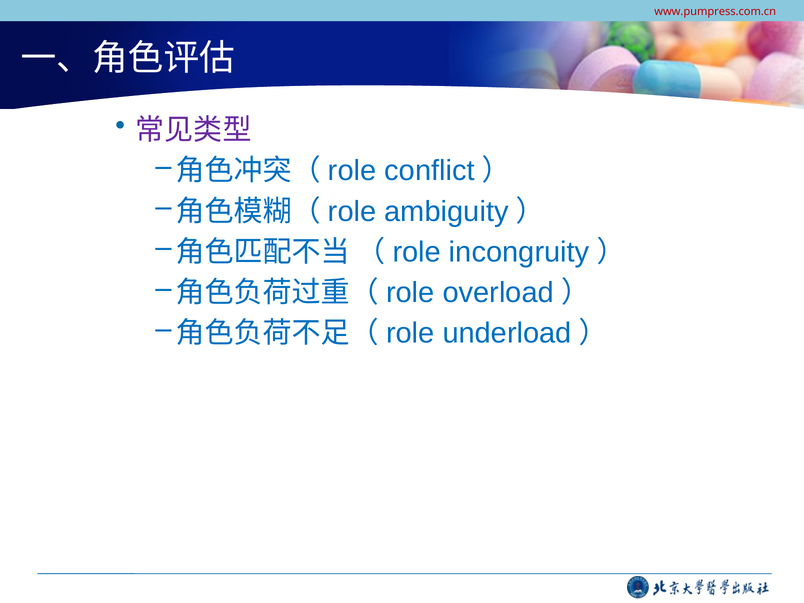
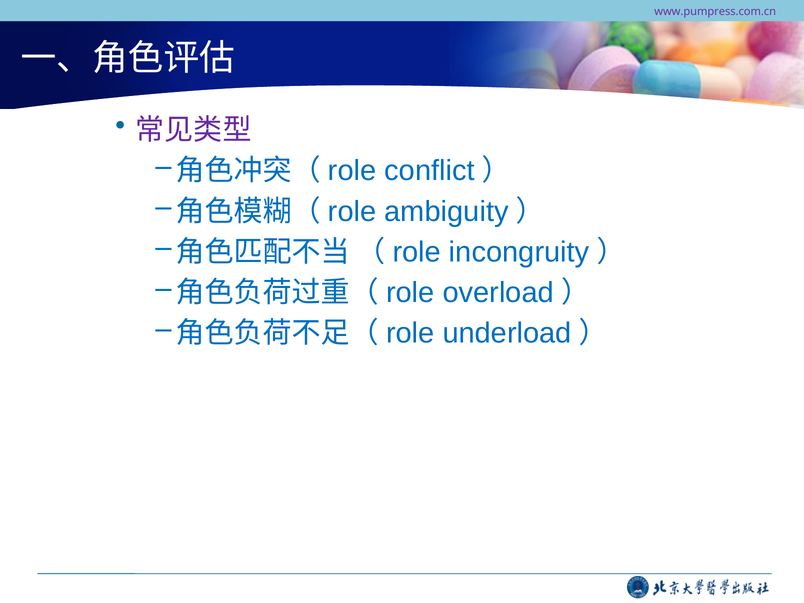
www.pumpress.com.cn colour: red -> purple (715, 12)
